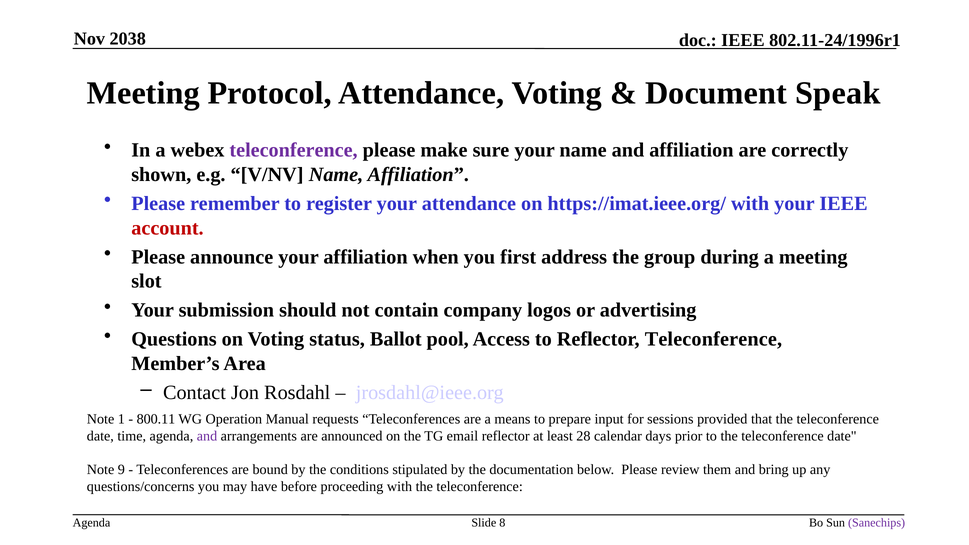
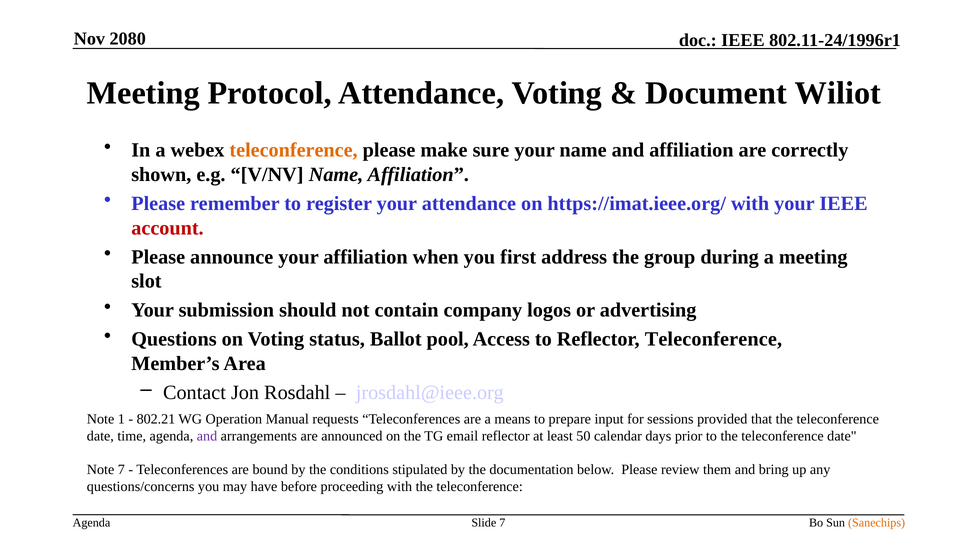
2038: 2038 -> 2080 (128, 39)
Speak: Speak -> Wiliot (838, 93)
teleconference colour: purple -> orange (294, 150)
800.11: 800.11 -> 802.21 (156, 419)
28: 28 -> 50 (583, 436)
Note 9: 9 -> 7 (121, 470)
Slide 8: 8 -> 7 (502, 523)
Sanechips colour: purple -> orange (877, 523)
